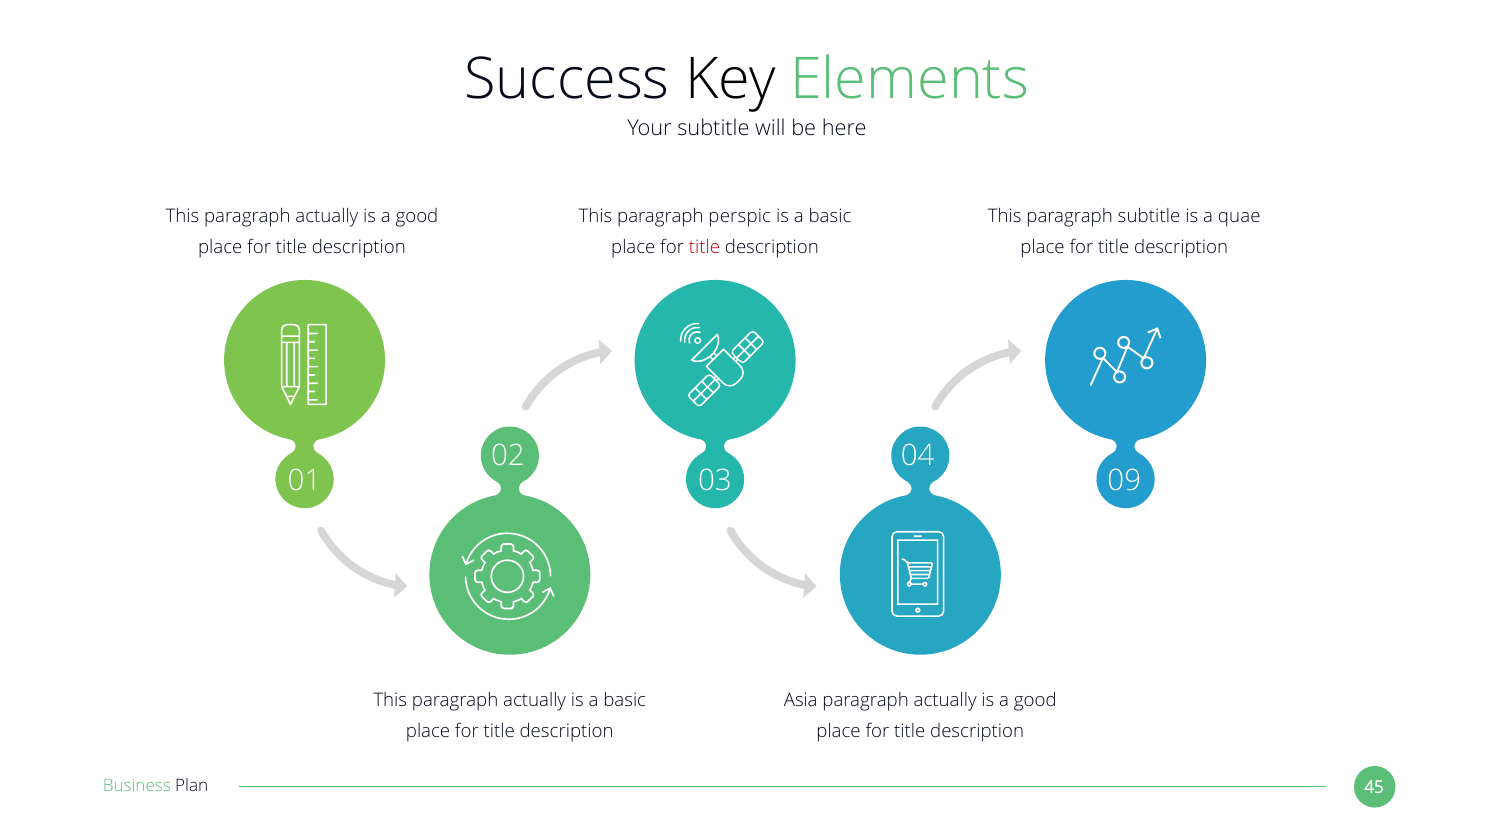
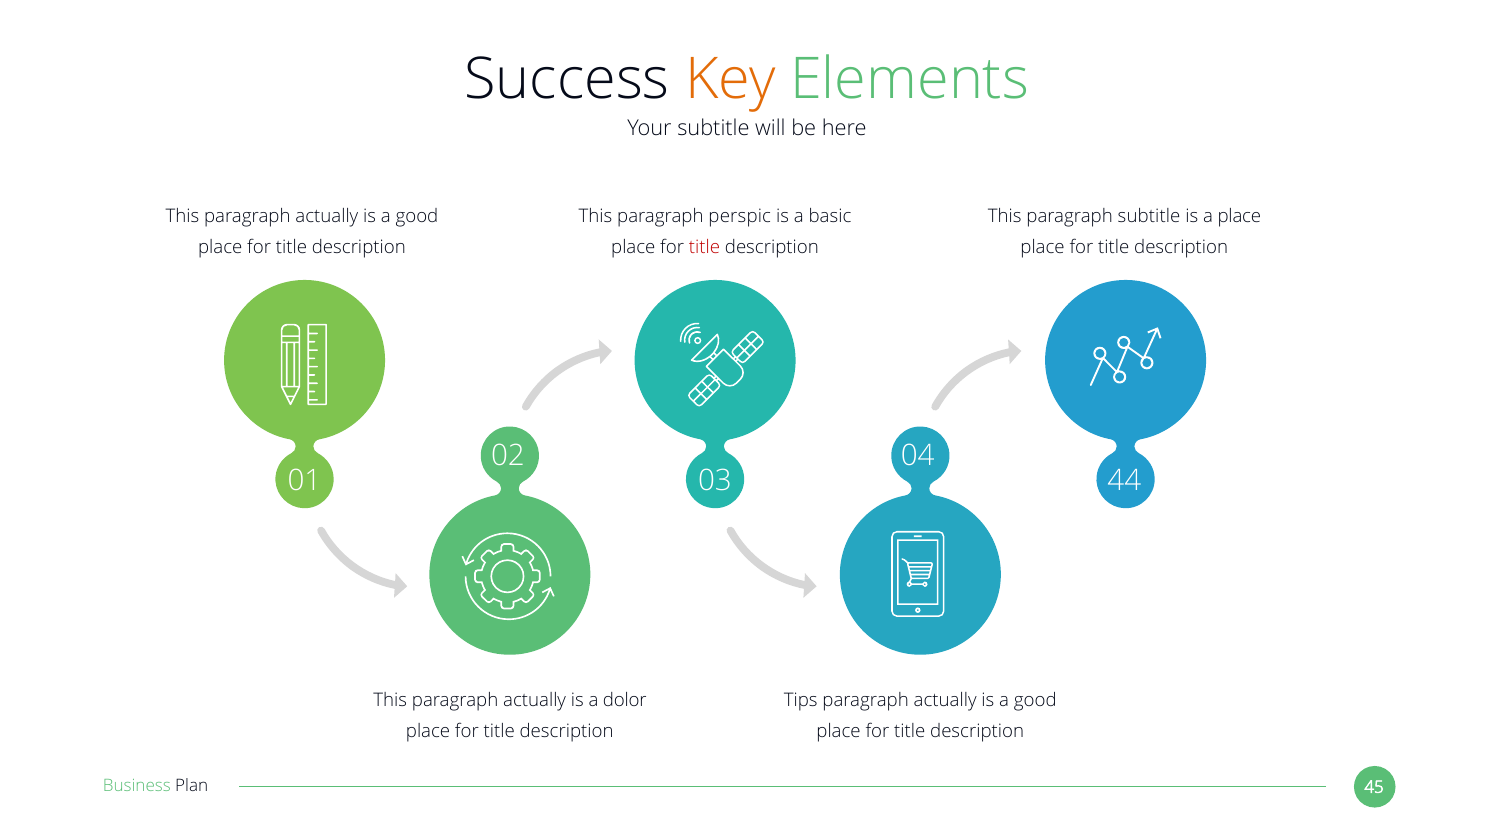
Key colour: black -> orange (730, 79)
a quae: quae -> place (1239, 216)
09: 09 -> 44 (1124, 481)
actually is a basic: basic -> dolor (625, 700)
Asia: Asia -> Tips (801, 700)
